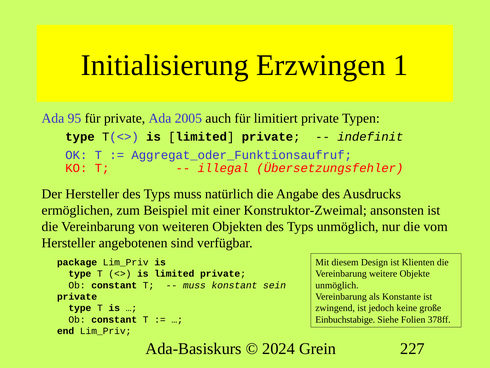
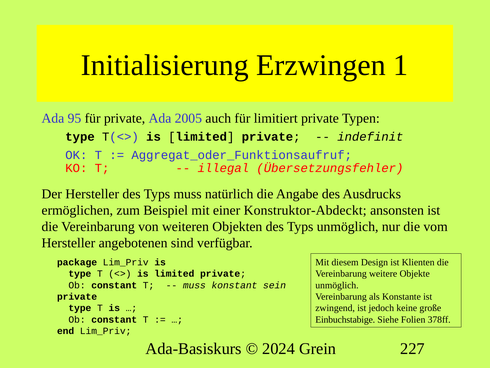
Konstruktor-Zweimal: Konstruktor-Zweimal -> Konstruktor-Abdeckt (305, 210)
